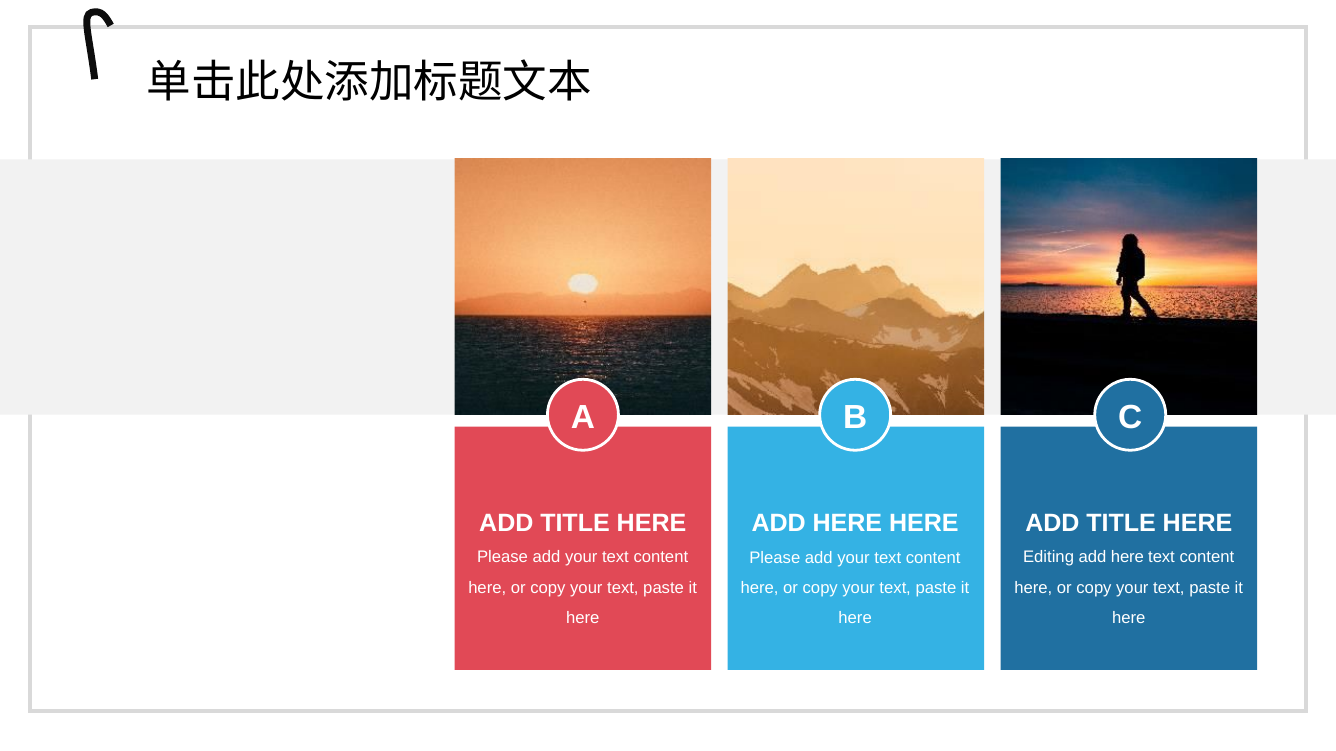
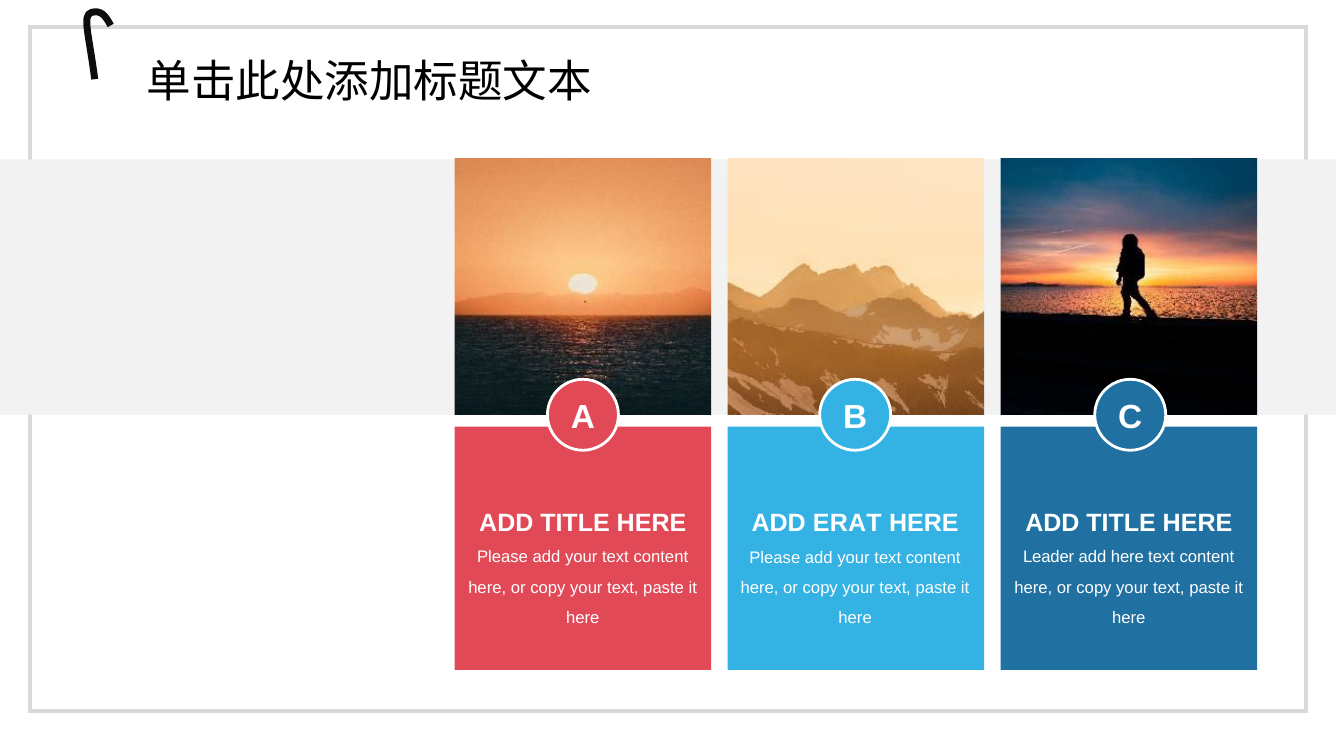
HERE: HERE -> ERAT (847, 524)
Editing: Editing -> Leader (1049, 558)
